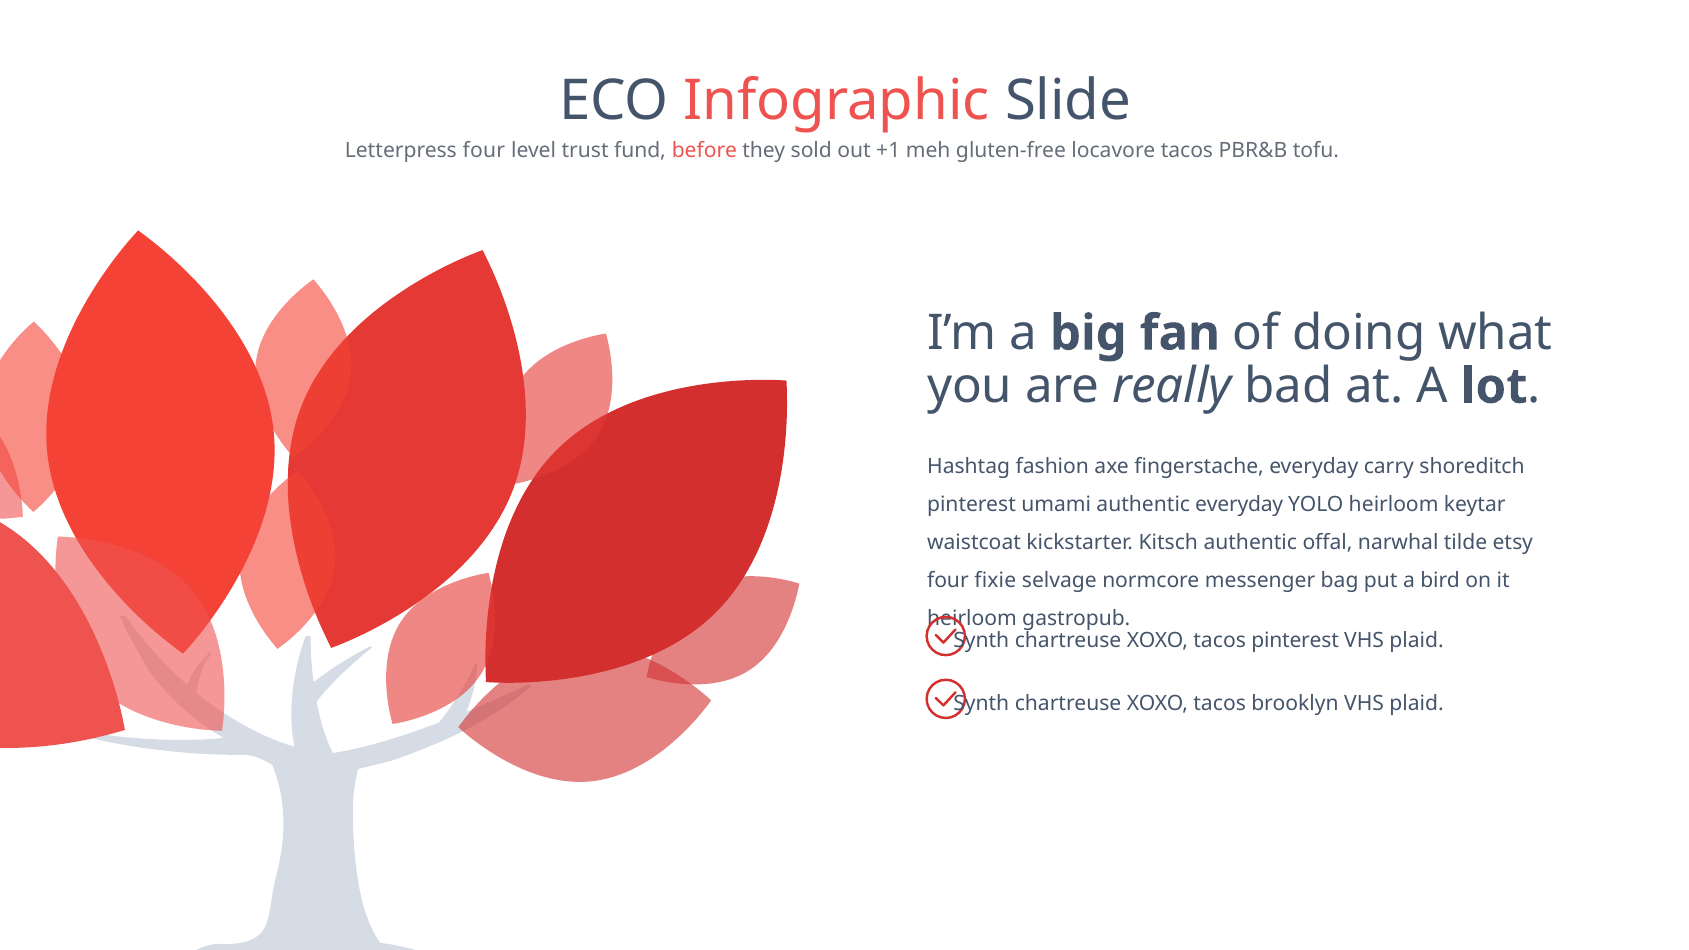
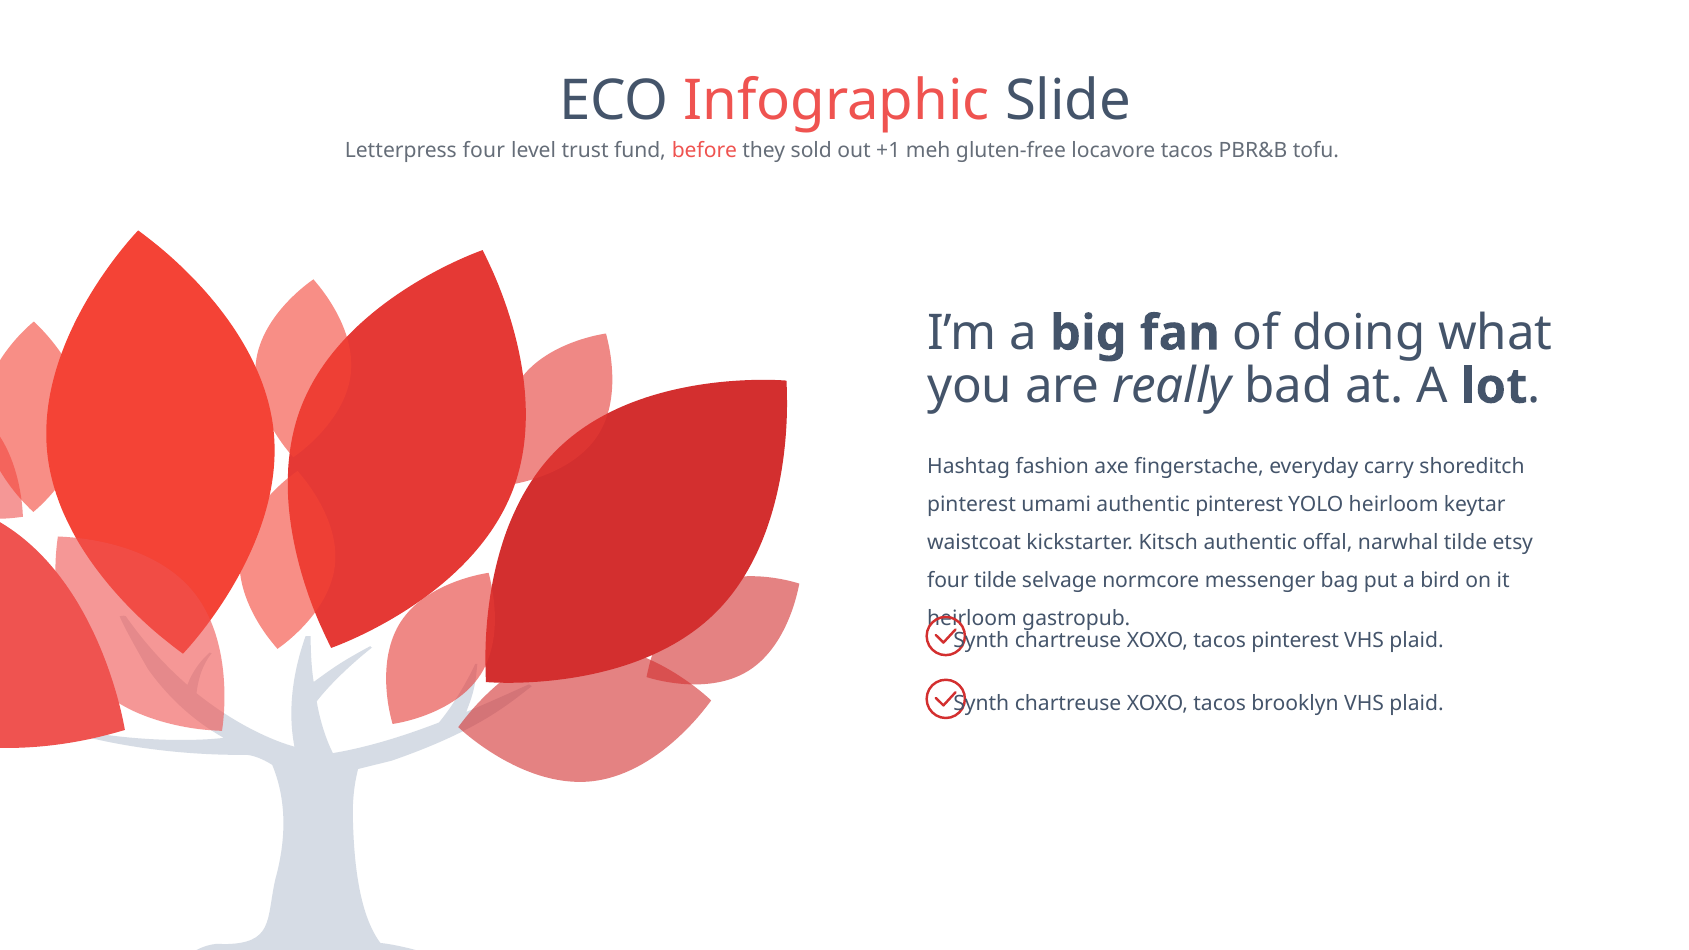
authentic everyday: everyday -> pinterest (1239, 505)
four fixie: fixie -> tilde (995, 581)
